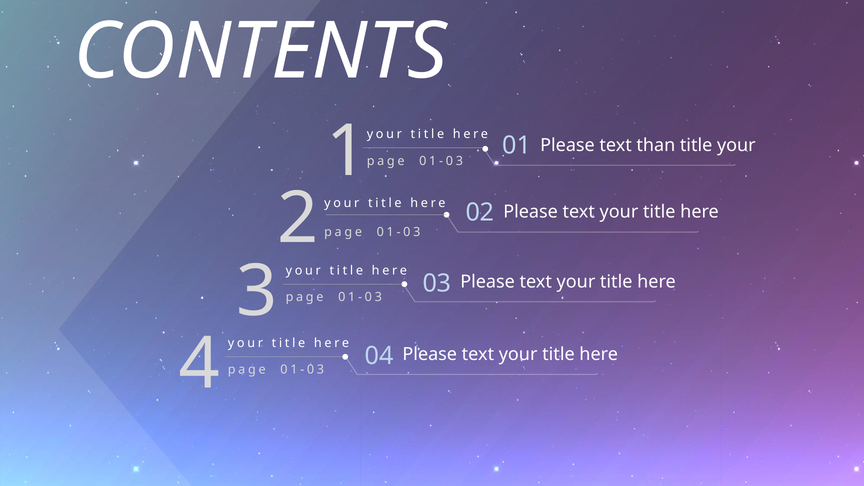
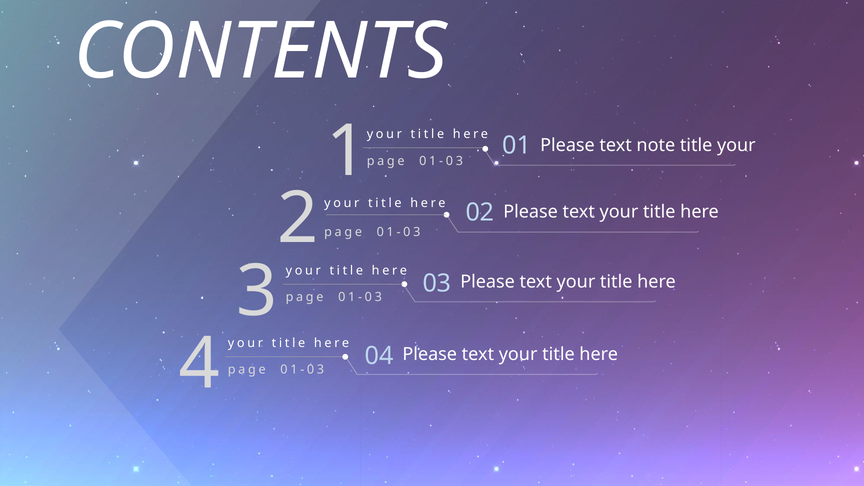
than: than -> note (656, 145)
